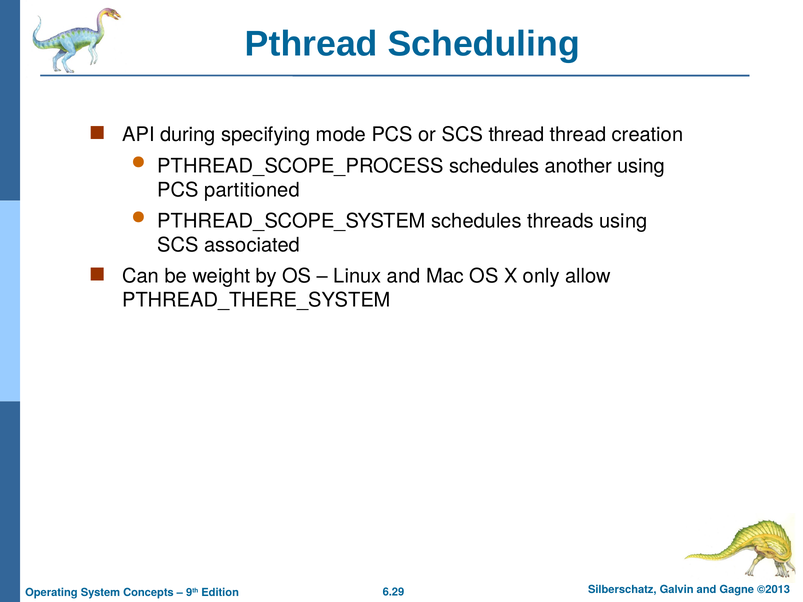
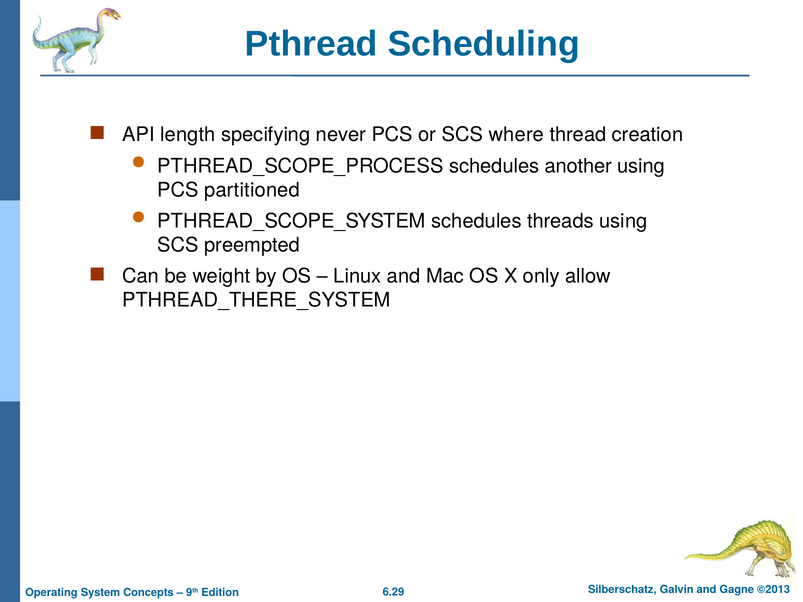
during: during -> length (188, 135)
mode: mode -> never (341, 135)
SCS thread: thread -> where (516, 135)
associated: associated -> preempted (252, 245)
